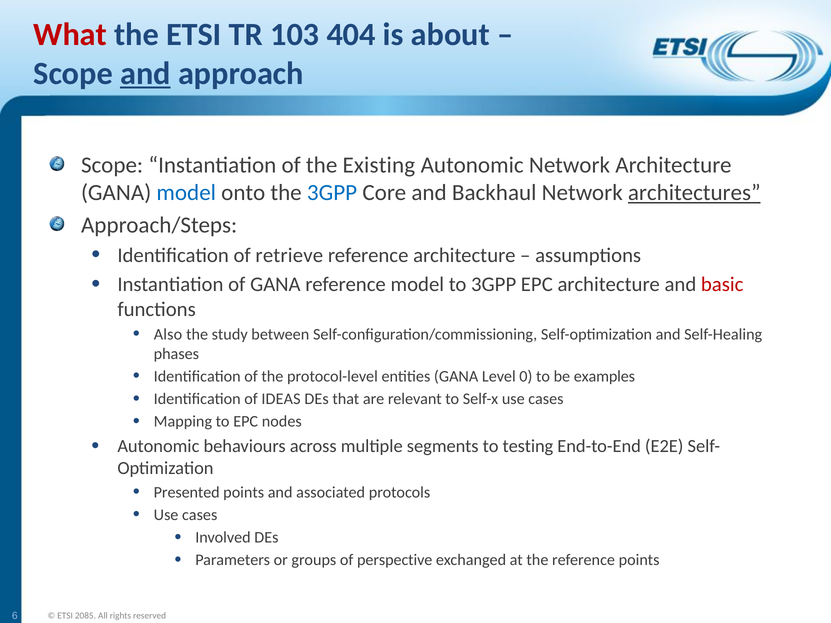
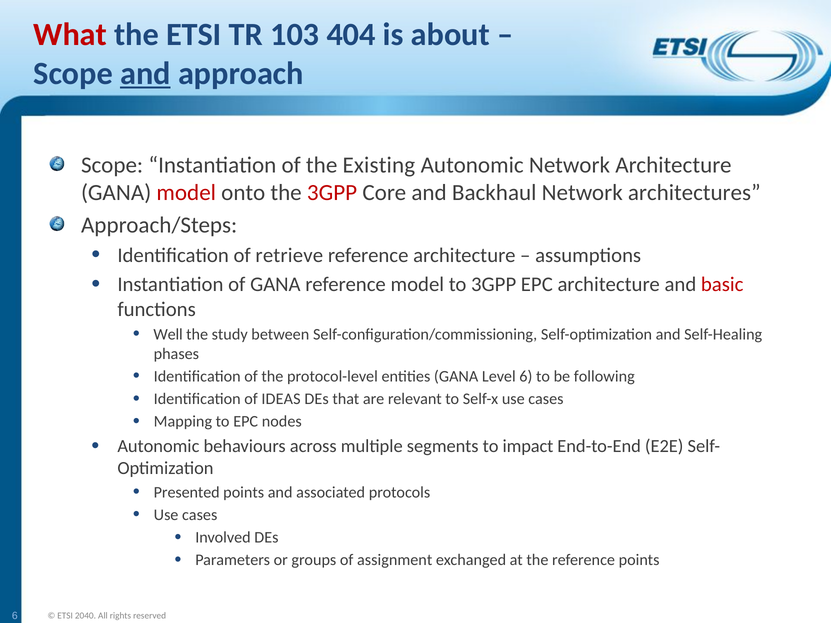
model colour: blue -> red (186, 193)
3GPP colour: blue -> red (332, 193)
architectures underline: present -> none (694, 193)
Also: Also -> Well (168, 334)
Level 0: 0 -> 6 (526, 377)
examples: examples -> following (604, 377)
testing: testing -> impact (528, 446)
perspective: perspective -> assignment (395, 560)
2085: 2085 -> 2040 (85, 616)
